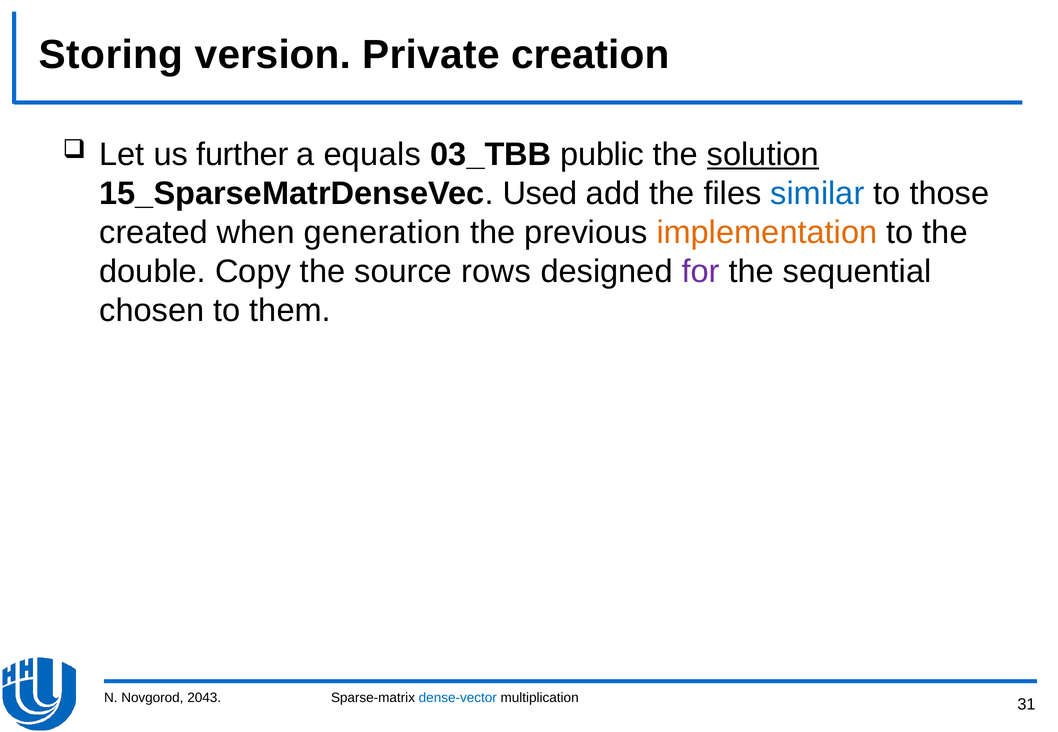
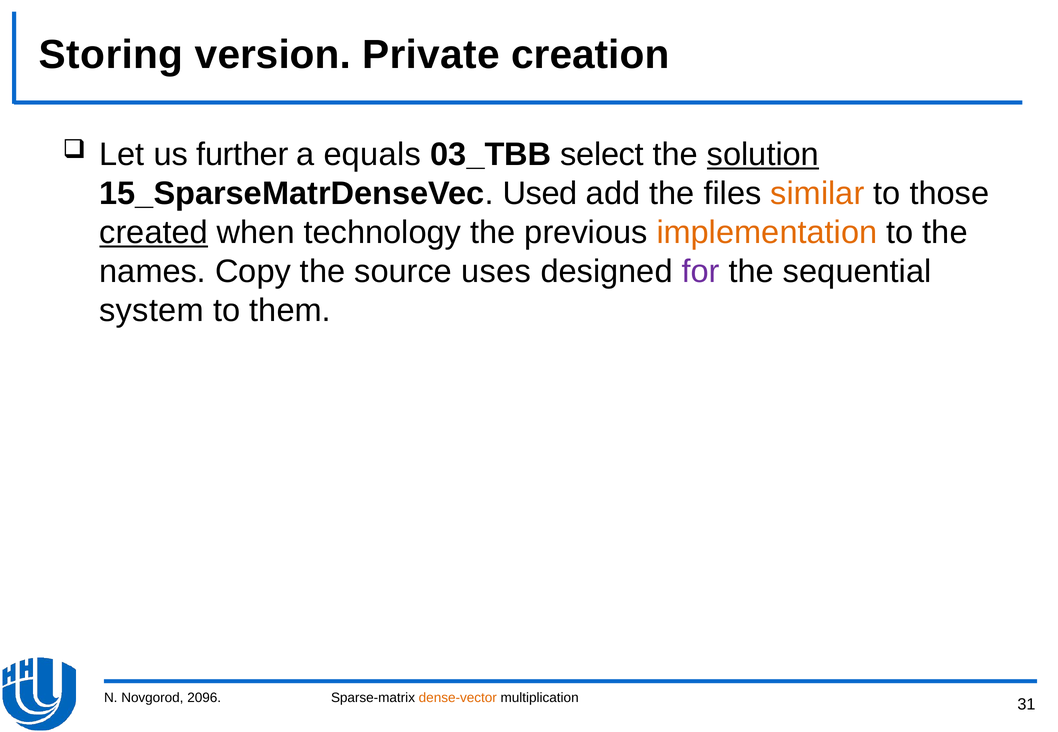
public: public -> select (602, 155)
similar colour: blue -> orange (817, 194)
created underline: none -> present (154, 233)
generation: generation -> technology (382, 233)
double: double -> names (153, 272)
rows: rows -> uses (496, 272)
chosen: chosen -> system (152, 311)
2043: 2043 -> 2096 (204, 698)
dense-vector colour: blue -> orange (458, 698)
